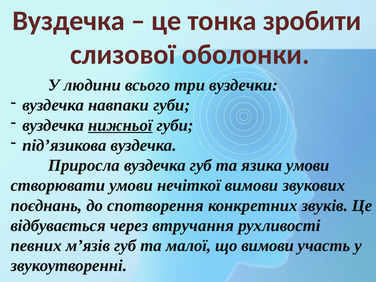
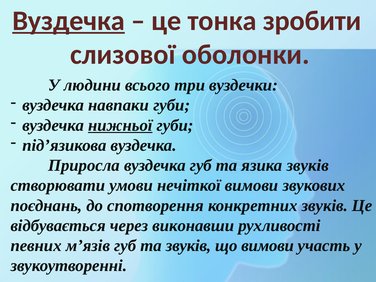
Вуздечка underline: none -> present (69, 21)
язика умови: умови -> звуків (308, 165)
втручання: втручання -> виконавши (193, 226)
та малої: малої -> звуків (188, 246)
